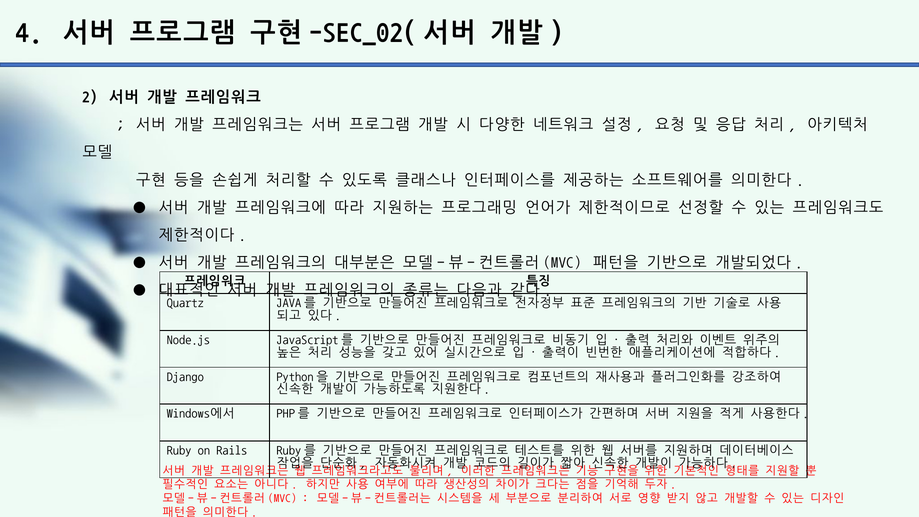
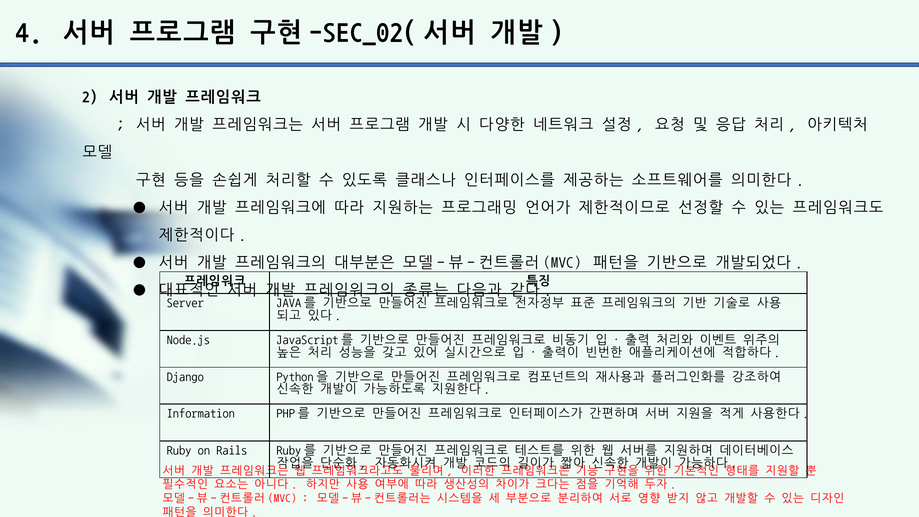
Quartz: Quartz -> Server (185, 303)
Windows에서: Windows에서 -> Information (201, 413)
